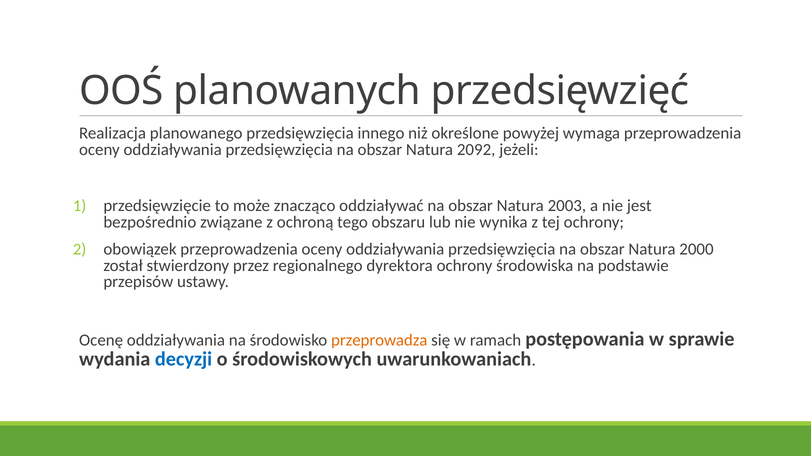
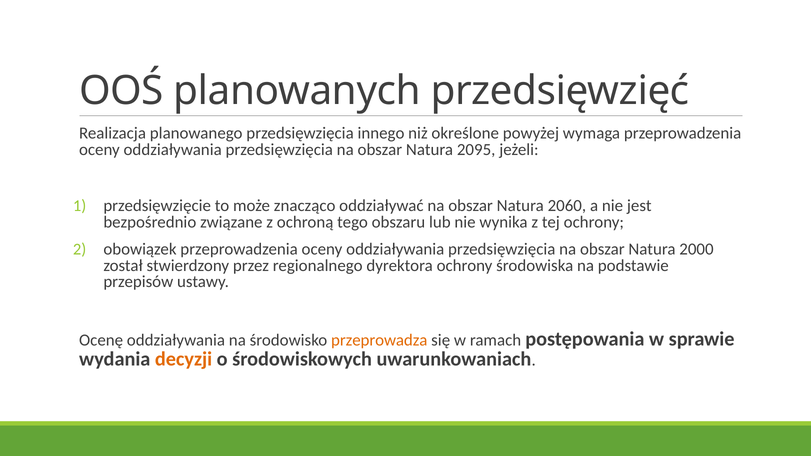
2092: 2092 -> 2095 (476, 150)
2003: 2003 -> 2060 (567, 206)
decyzji colour: blue -> orange (184, 359)
